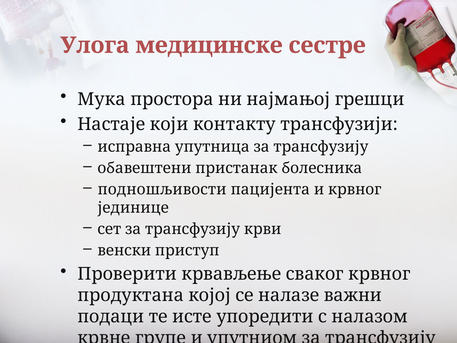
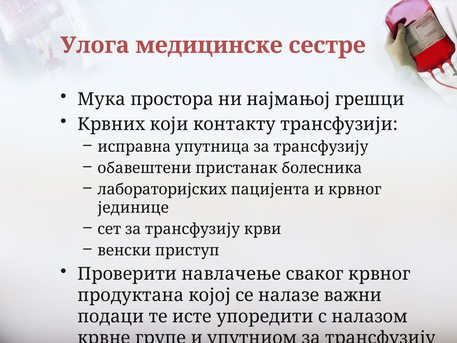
Настаје: Настаје -> Крвних (111, 124)
подношљивости: подношљивости -> лабораторијских (162, 189)
крвављење: крвављење -> навлачење (231, 274)
